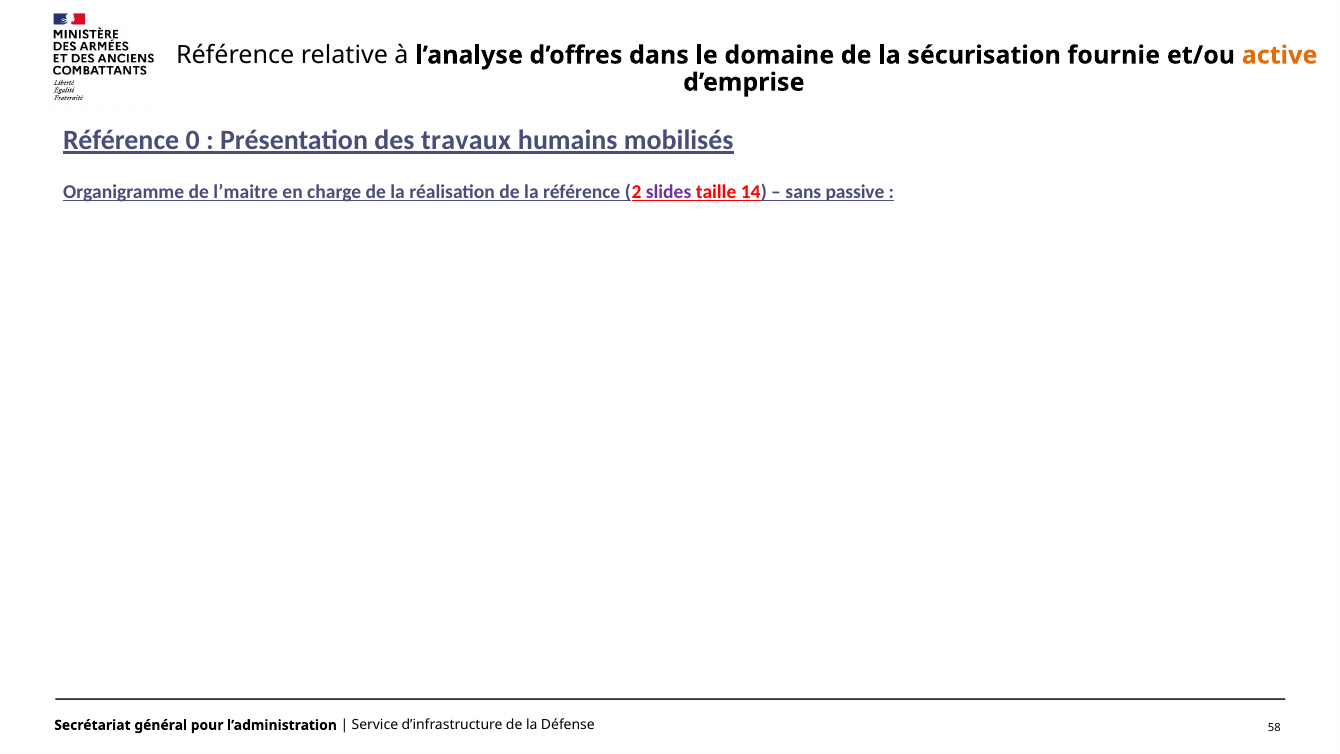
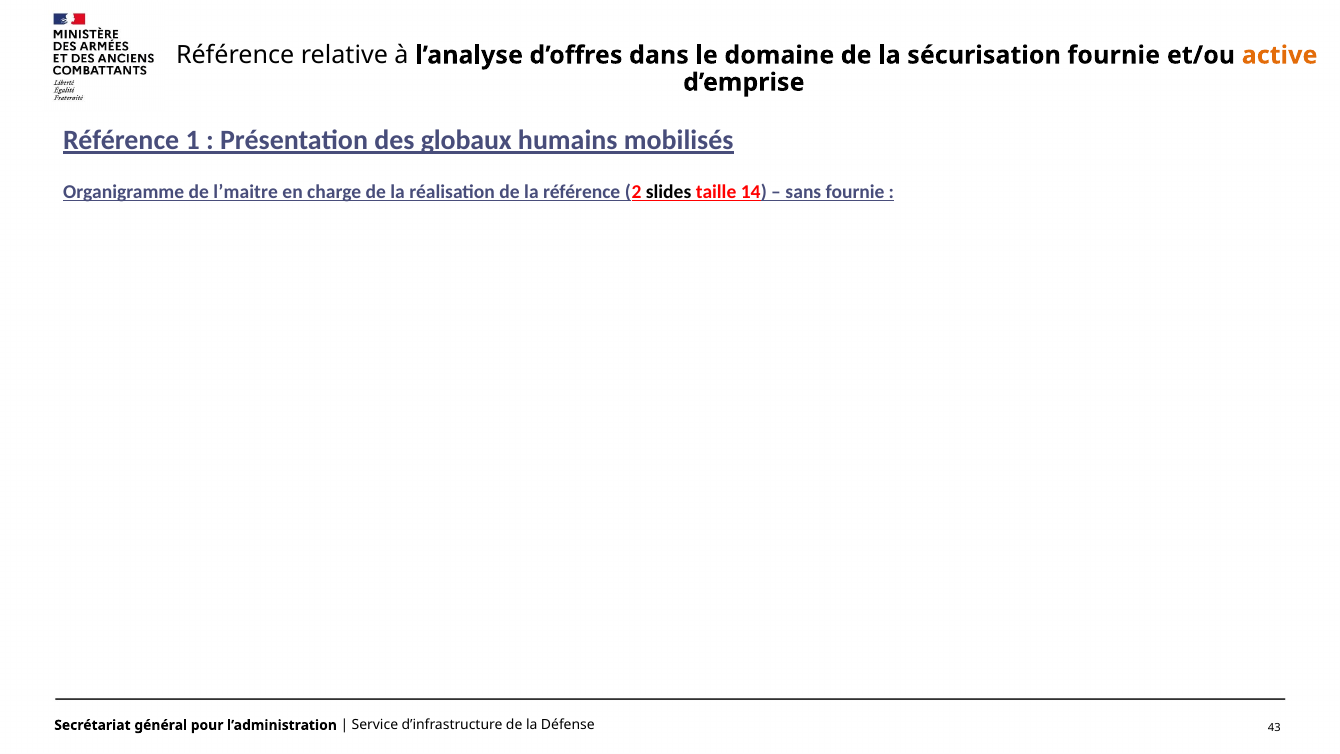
0: 0 -> 1 (193, 141)
travaux: travaux -> globaux (466, 141)
slides colour: purple -> black (669, 192)
sans passive: passive -> fournie (855, 192)
58: 58 -> 43 (1274, 728)
